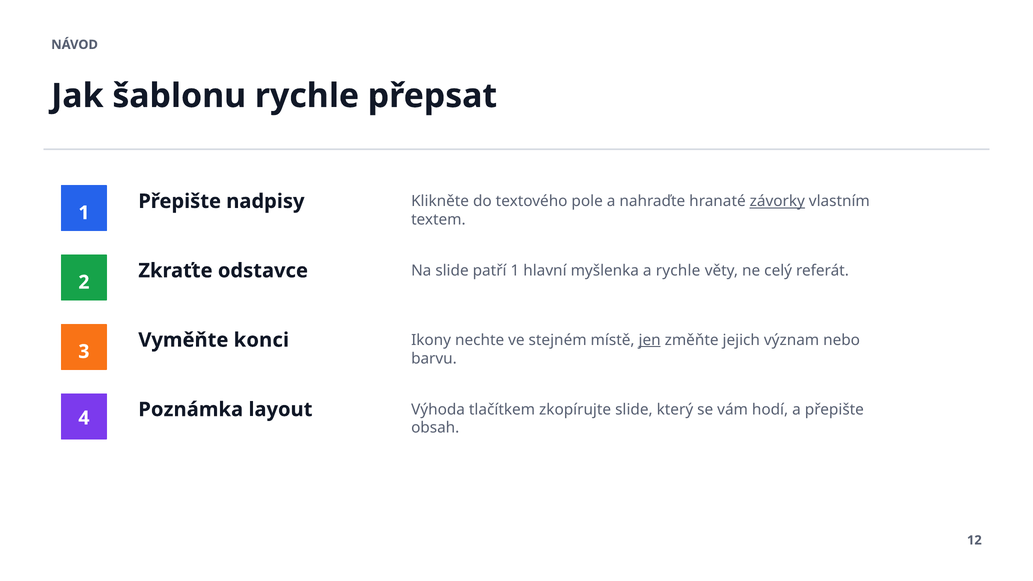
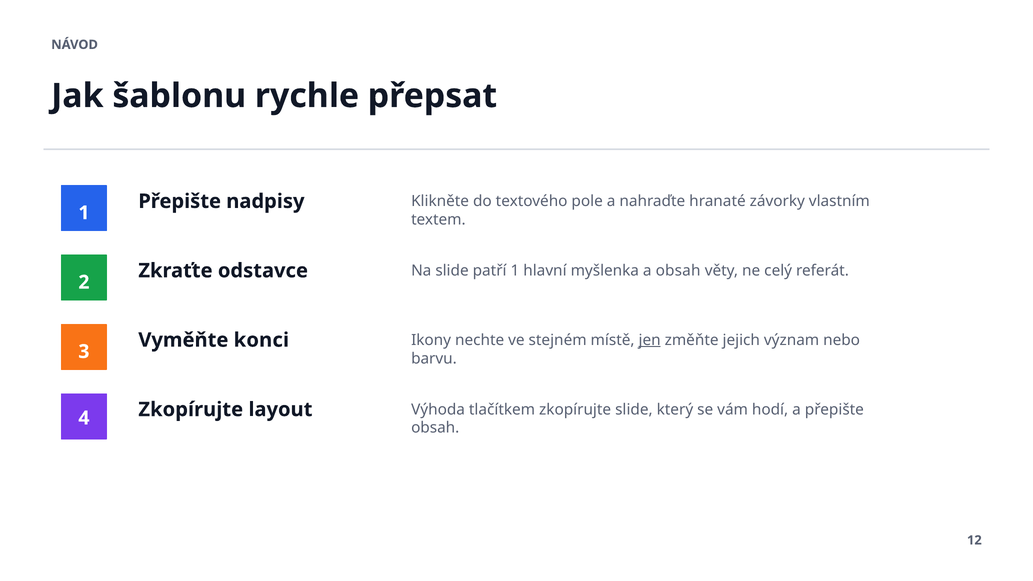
závorky underline: present -> none (777, 201)
a rychle: rychle -> obsah (678, 271)
4 Poznámka: Poznámka -> Zkopírujte (191, 410)
